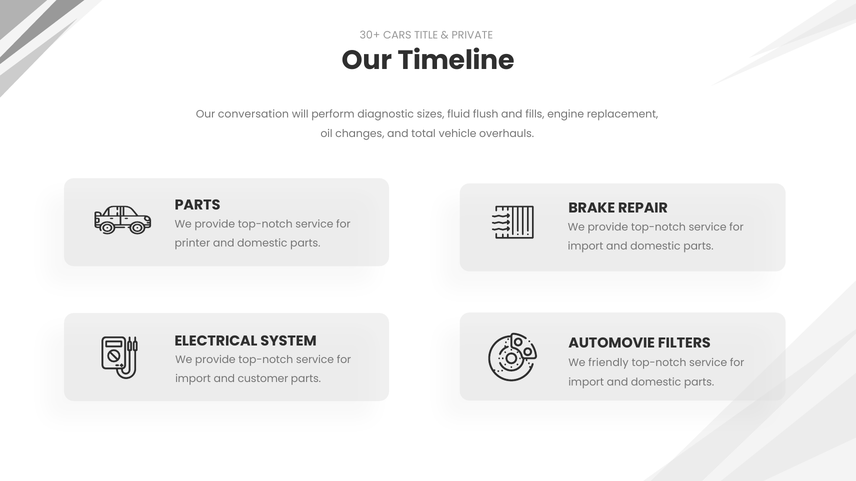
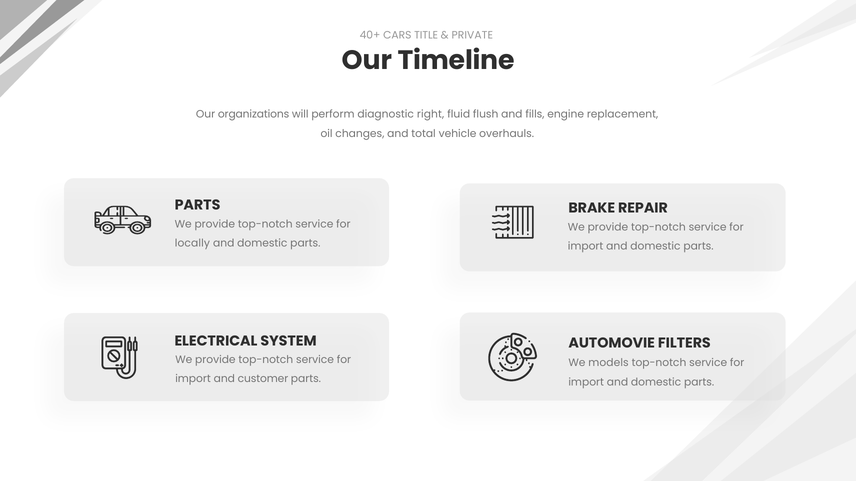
30+: 30+ -> 40+ (370, 35)
conversation: conversation -> organizations (254, 114)
sizes: sizes -> right (431, 114)
printer: printer -> locally (192, 244)
friendly: friendly -> models (608, 363)
